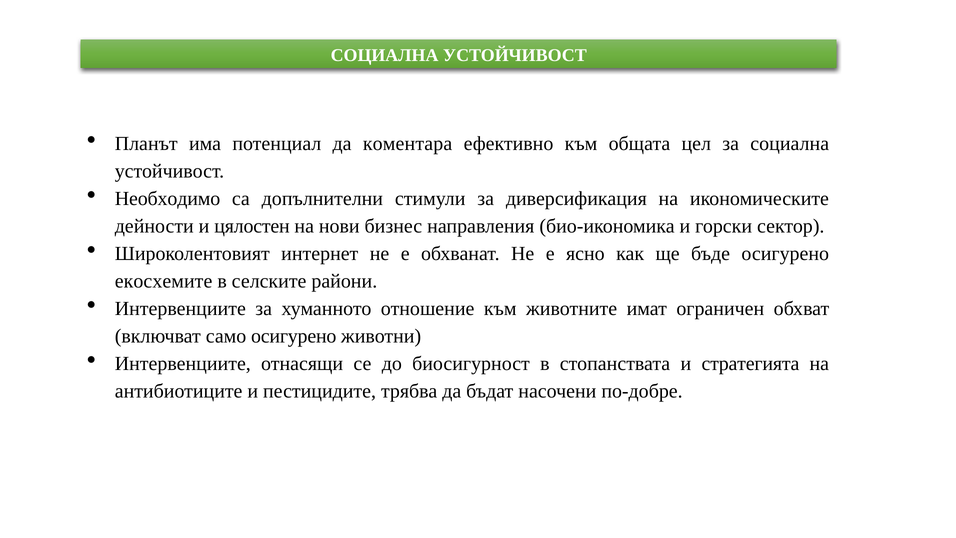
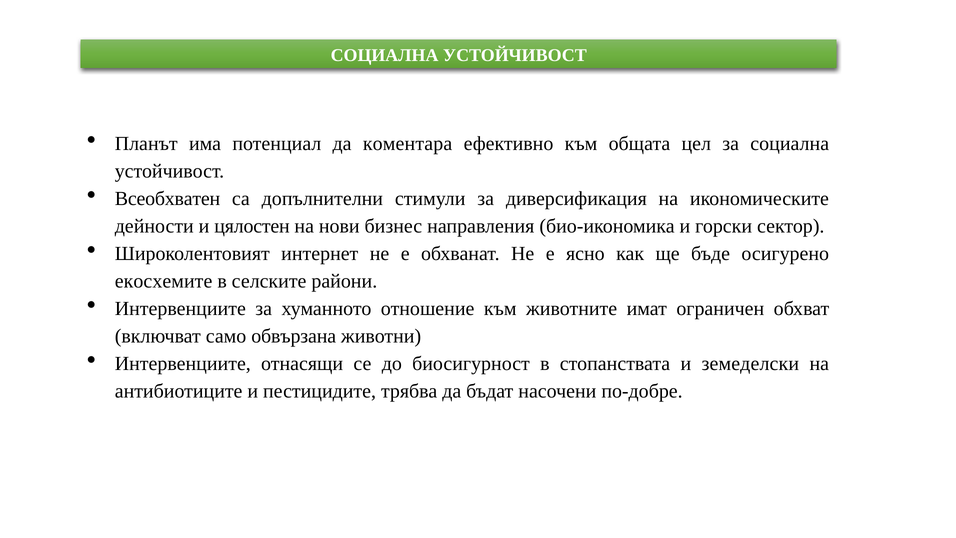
Необходимо: Необходимо -> Всеобхватен (168, 198)
само осигурено: осигурено -> обвързана (294, 336)
стратегията: стратегията -> земеделски (750, 363)
